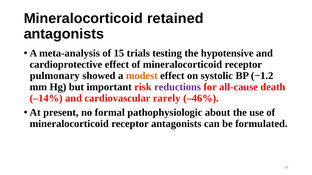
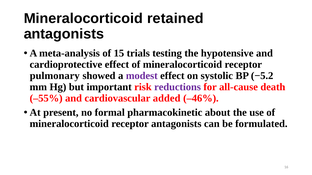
modest colour: orange -> purple (142, 76)
−1.2: −1.2 -> −5.2 (262, 76)
–14%: –14% -> –55% (46, 98)
rarely: rarely -> added (167, 98)
pathophysiologic: pathophysiologic -> pharmacokinetic (165, 113)
